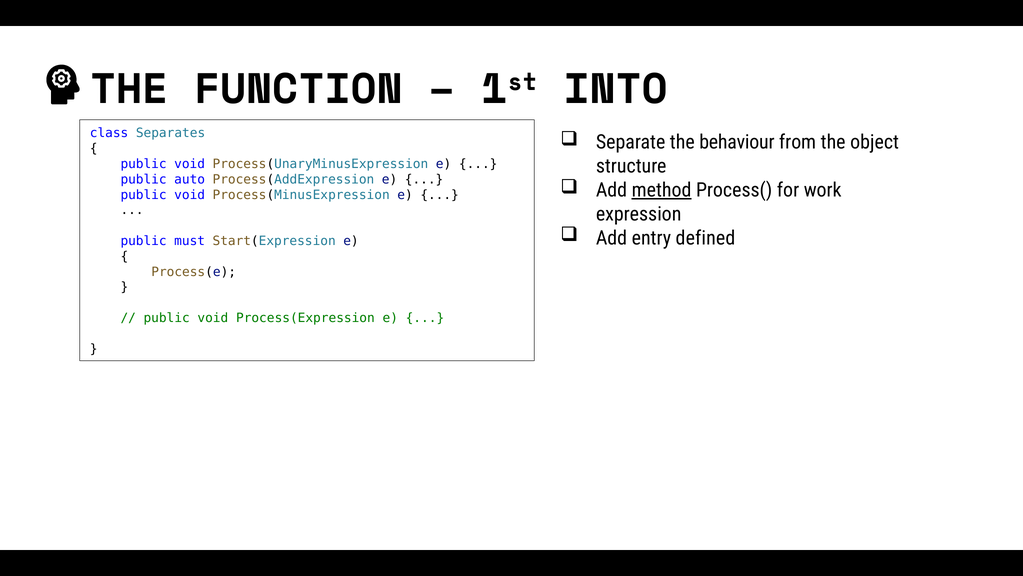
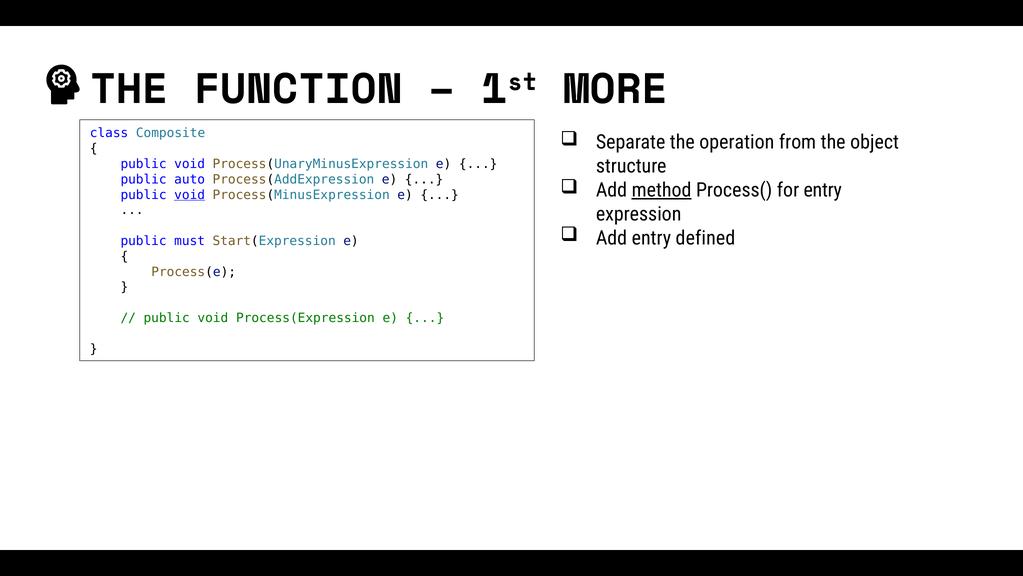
INTO: INTO -> MORE (616, 89)
Separates: Separates -> Composite (171, 133)
behaviour: behaviour -> operation (737, 142)
for work: work -> entry (823, 190)
void underline: none -> present (190, 195)
